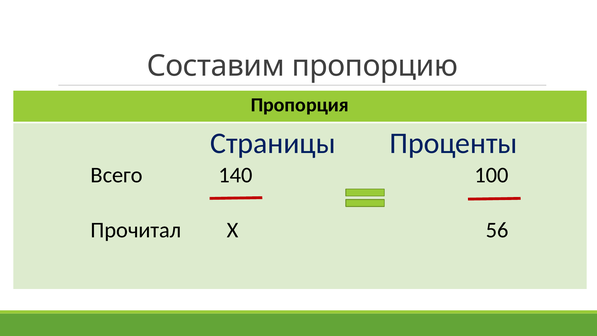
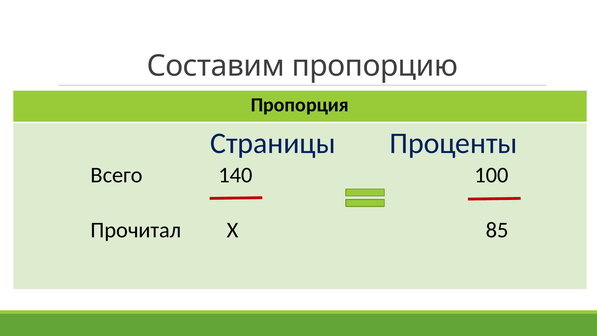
56: 56 -> 85 (497, 230)
